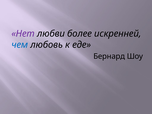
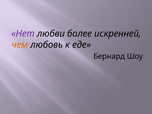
чем colour: blue -> orange (20, 45)
